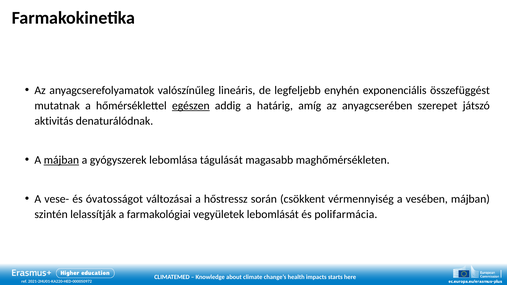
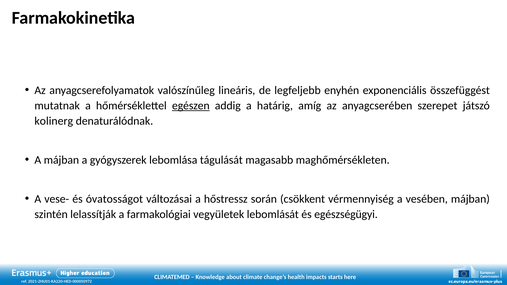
aktivitás: aktivitás -> kolinerg (54, 121)
májban underline: present -> none (61, 160)
polifarmácia: polifarmácia -> egészségügyi (346, 215)
